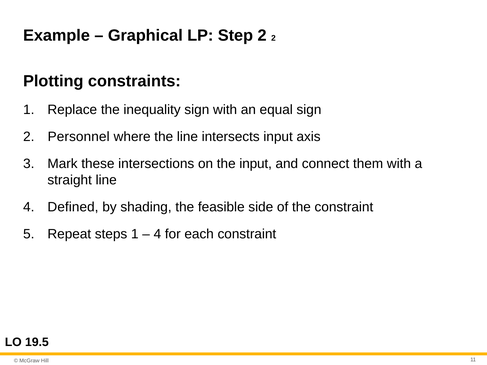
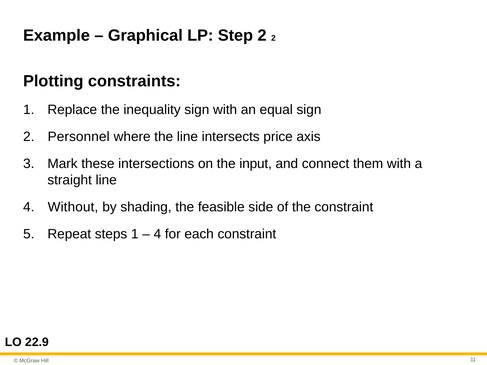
intersects input: input -> price (278, 137)
Defined: Defined -> Without (73, 207)
19.5: 19.5 -> 22.9 (37, 342)
